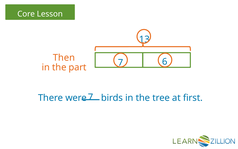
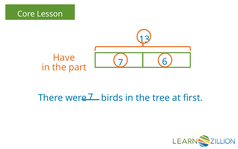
Then: Then -> Have (64, 58)
